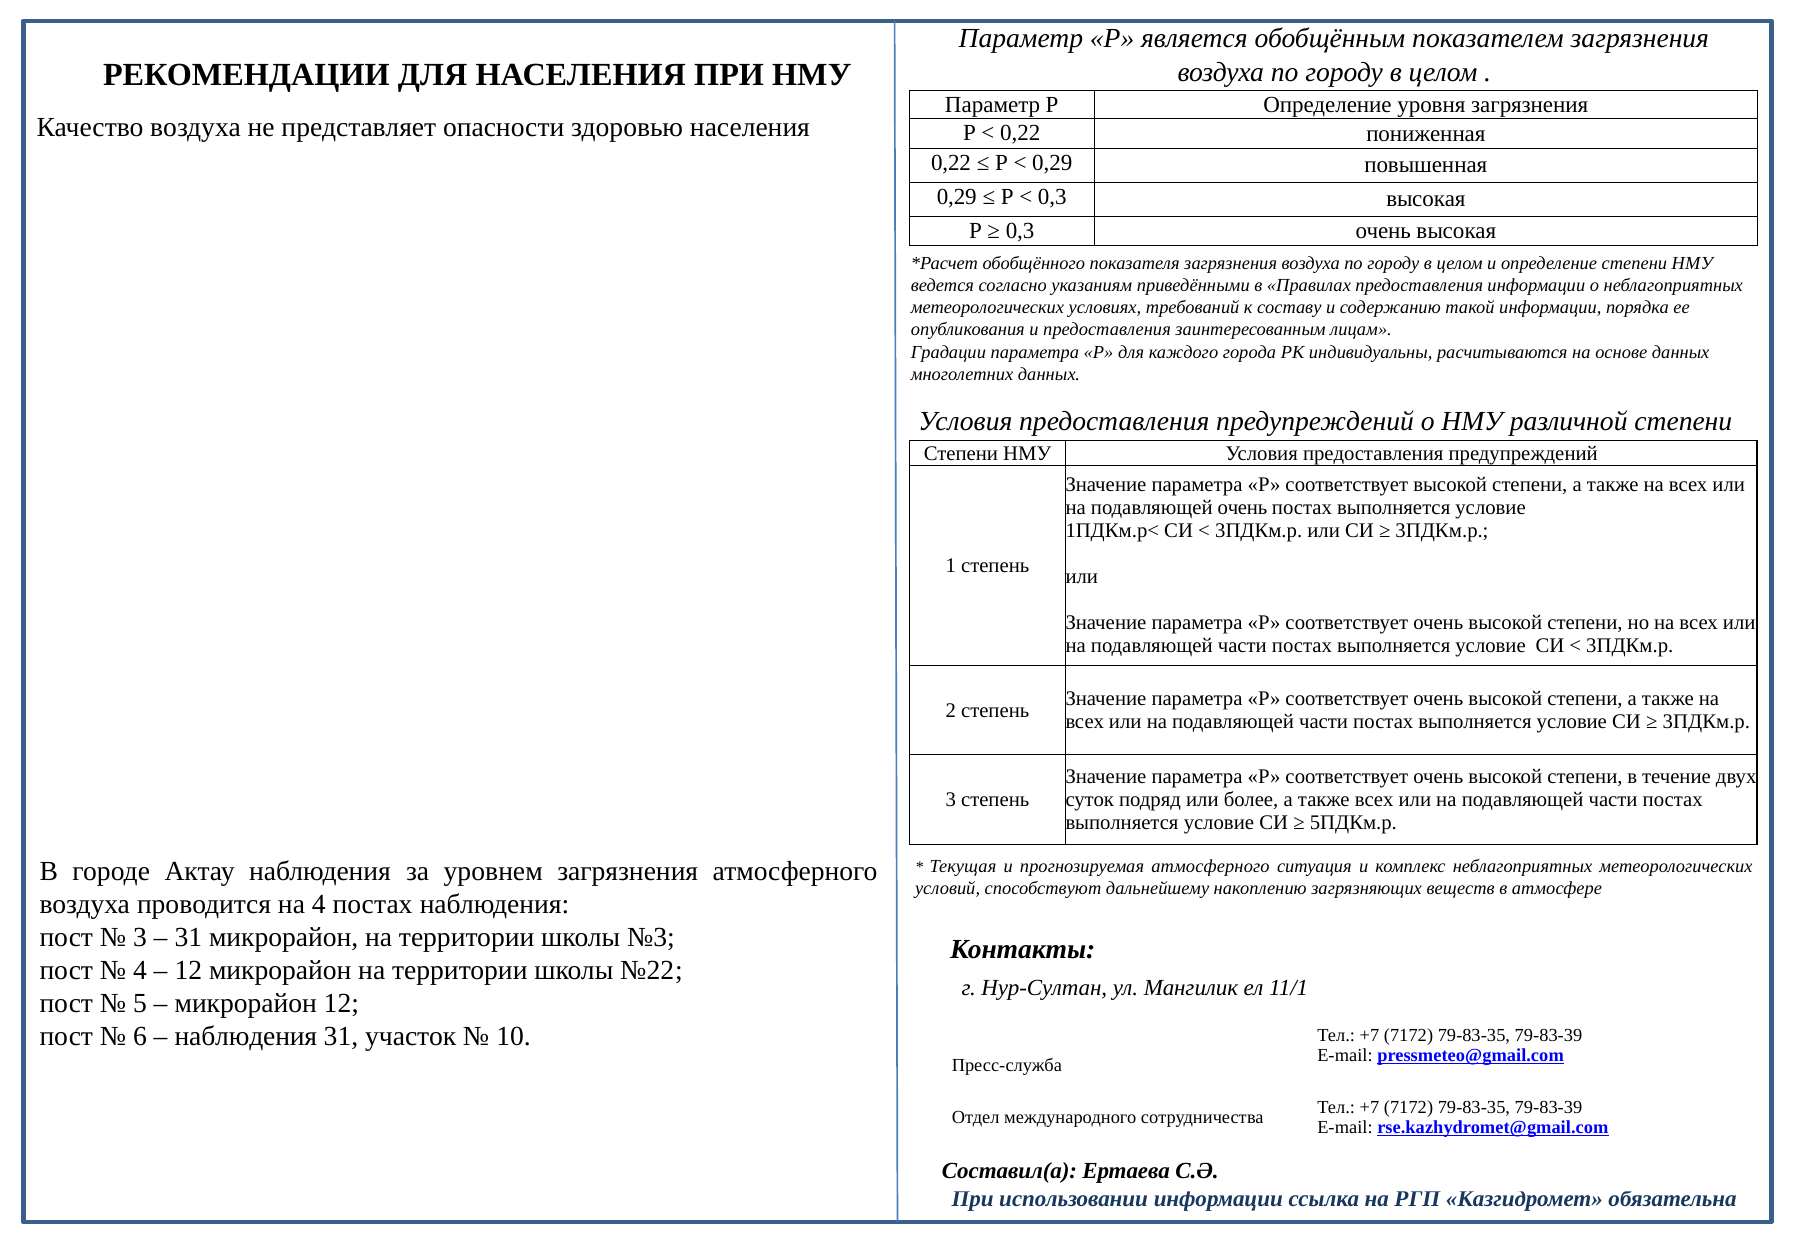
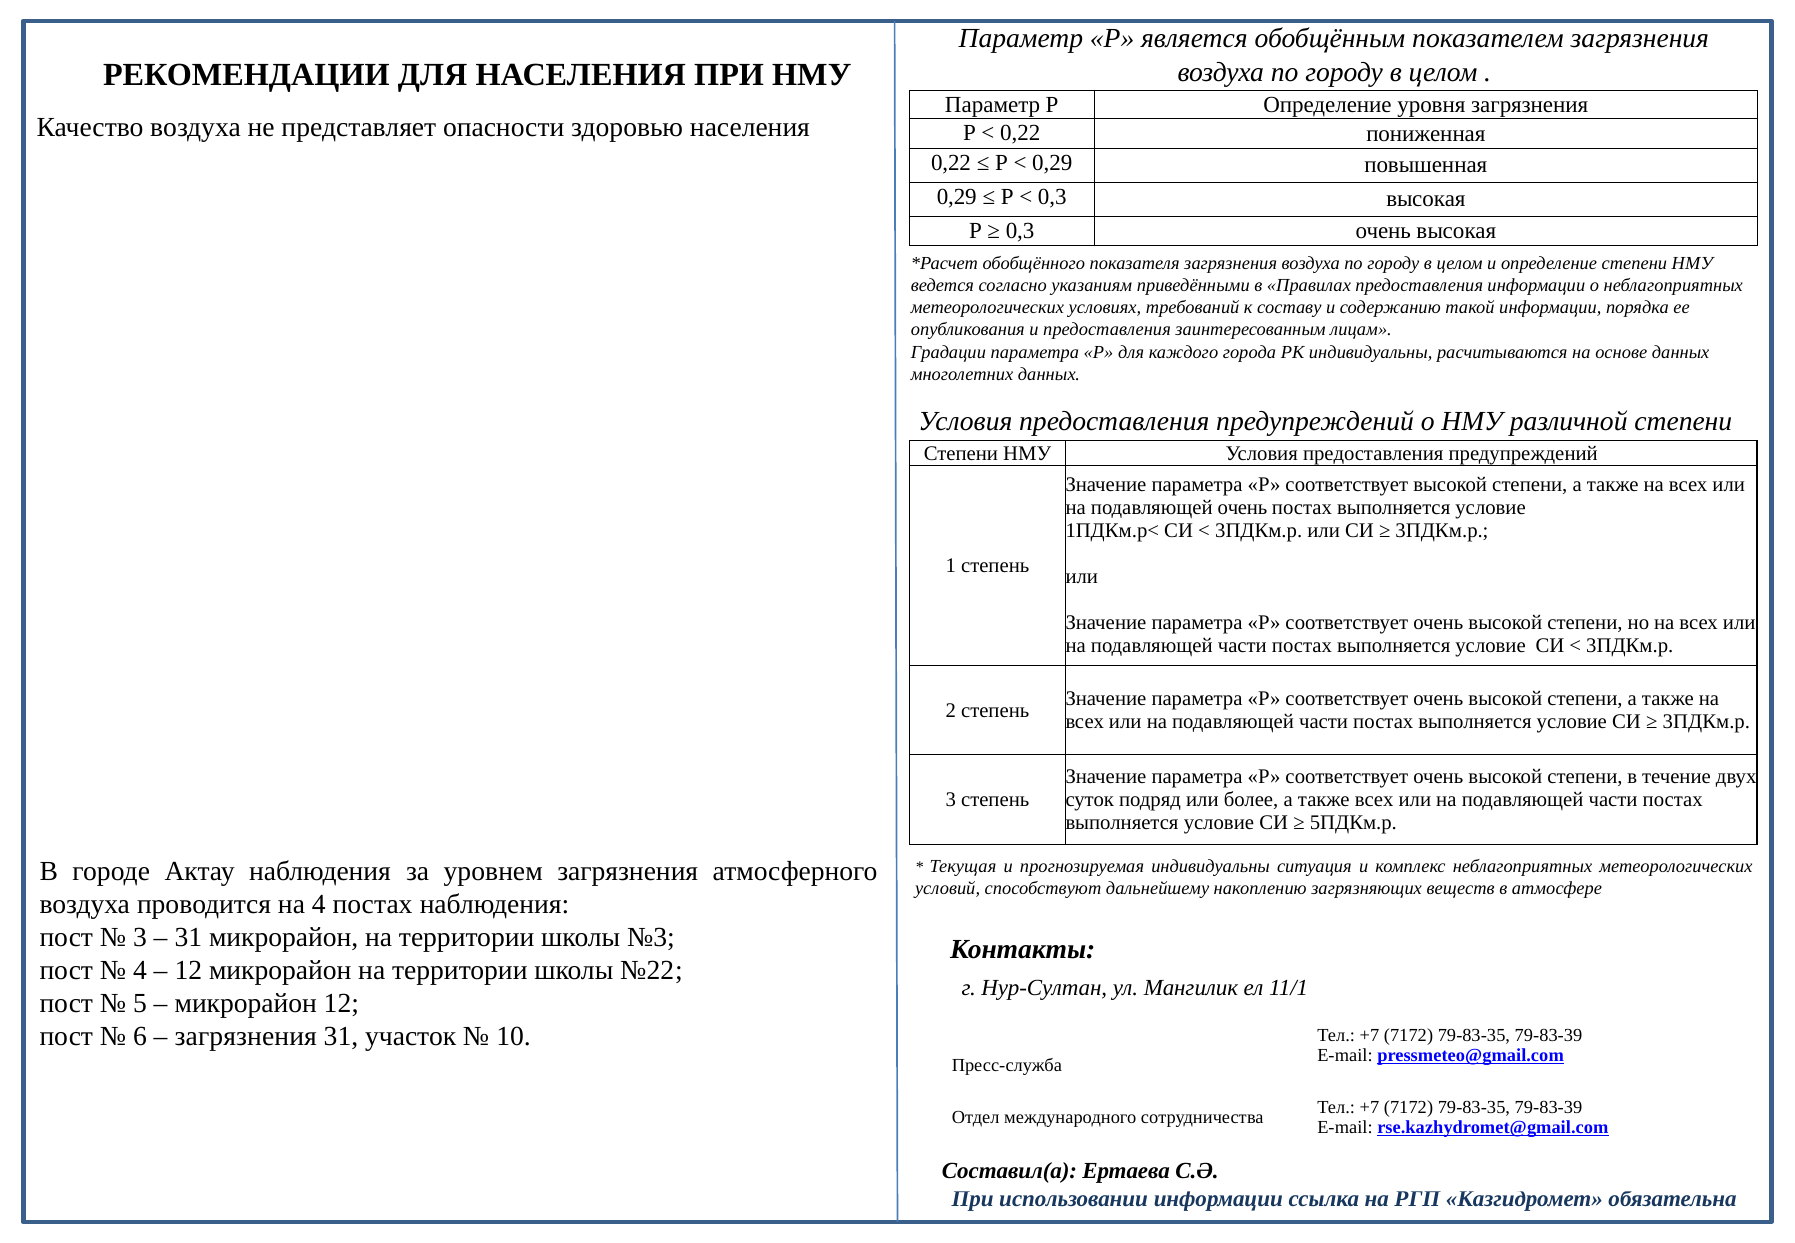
прогнозируемая атмосферного: атмосферного -> индивидуальны (1211, 866)
наблюдения: наблюдения -> загрязнения (246, 1037)
